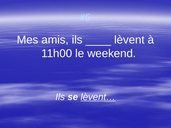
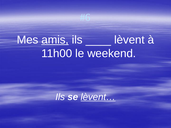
amis underline: none -> present (55, 40)
